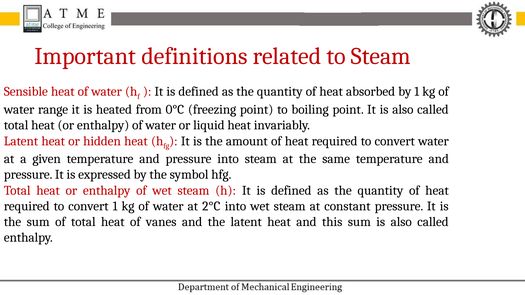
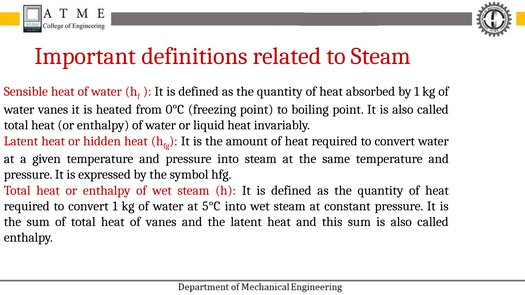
water range: range -> vanes (53, 110)
2°C: 2°C -> 5°C (211, 206)
